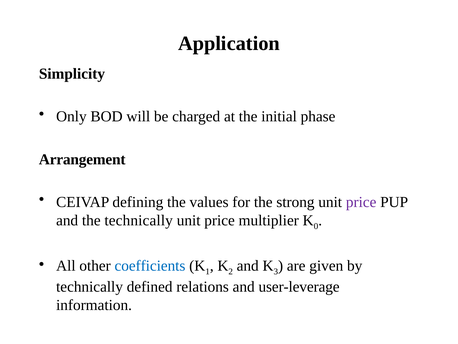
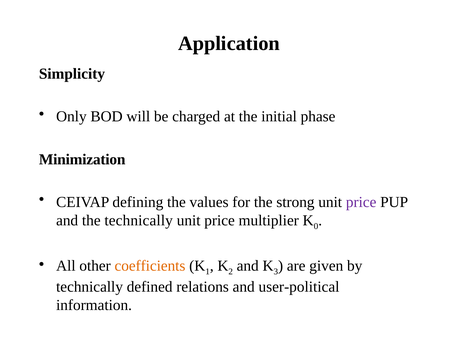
Arrangement: Arrangement -> Minimization (82, 159)
coefficients colour: blue -> orange (150, 265)
user-leverage: user-leverage -> user-political (299, 286)
